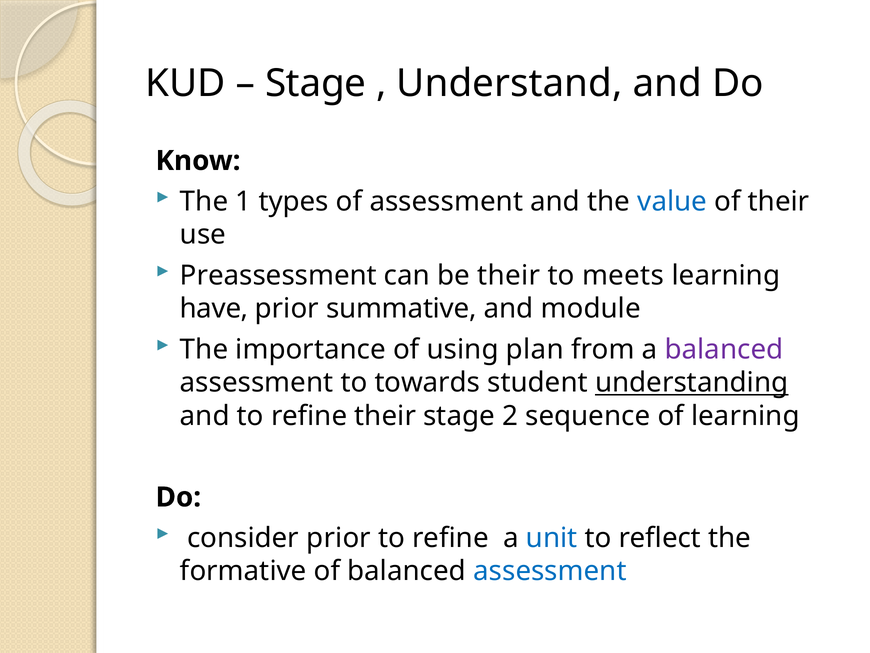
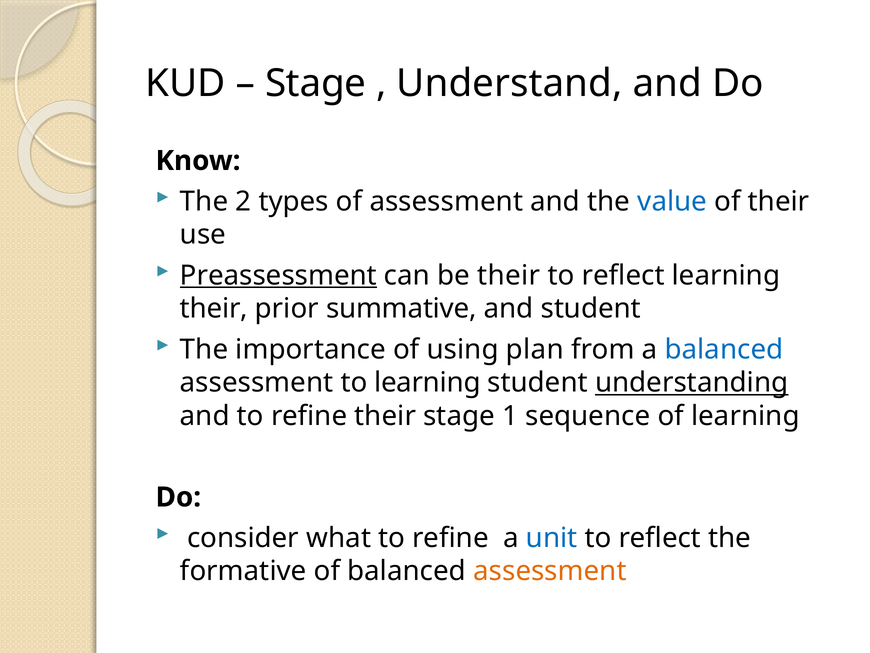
1: 1 -> 2 (243, 201)
Preassessment underline: none -> present (278, 275)
meets: meets -> reflect (623, 275)
have: have -> their (214, 308)
and module: module -> student (591, 308)
balanced colour: purple -> blue (724, 349)
to towards: towards -> learning (427, 382)
2: 2 -> 1 (510, 416)
consider prior: prior -> what (339, 537)
assessment colour: blue -> orange (550, 571)
